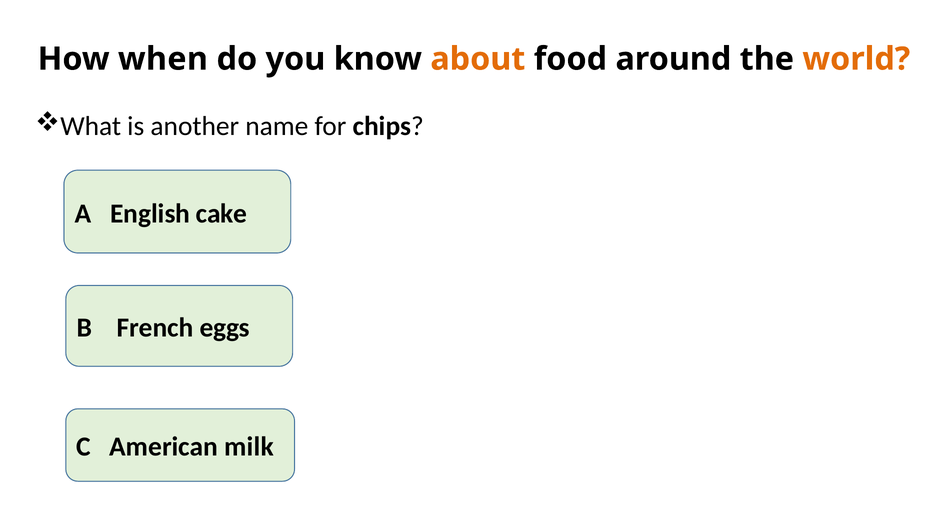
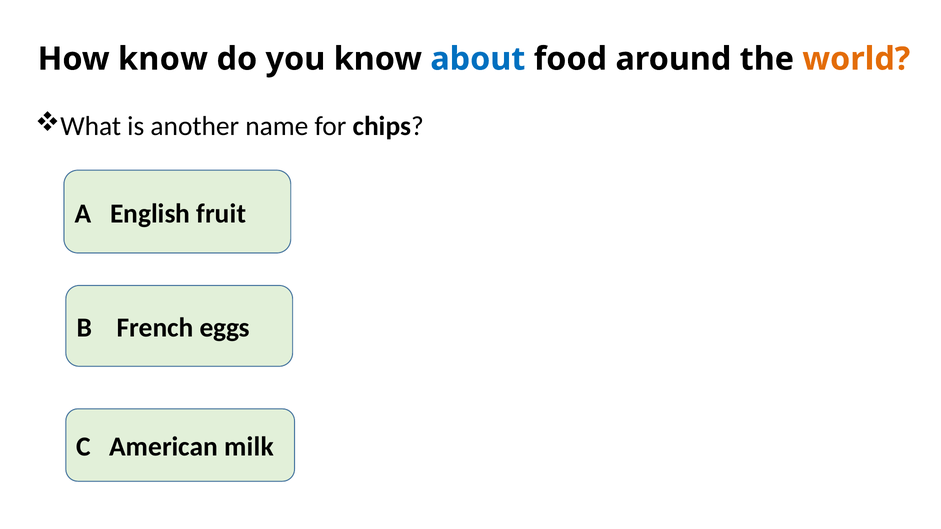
How when: when -> know (163, 59)
about colour: orange -> blue (478, 59)
cake: cake -> fruit (221, 214)
